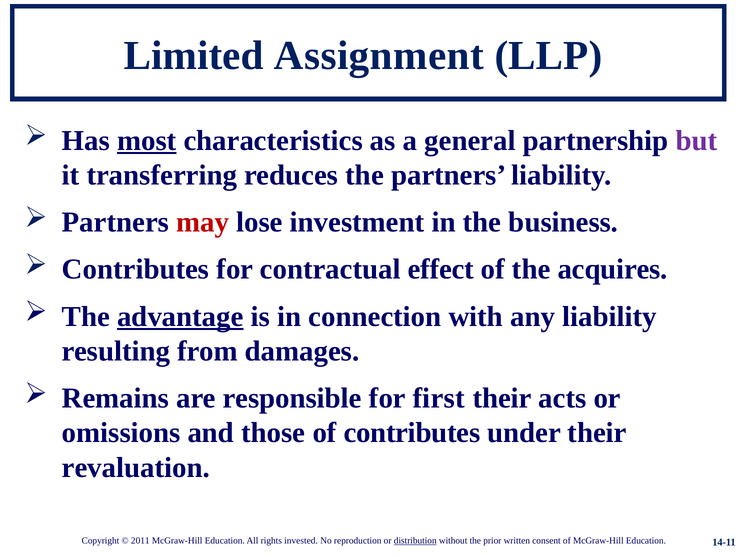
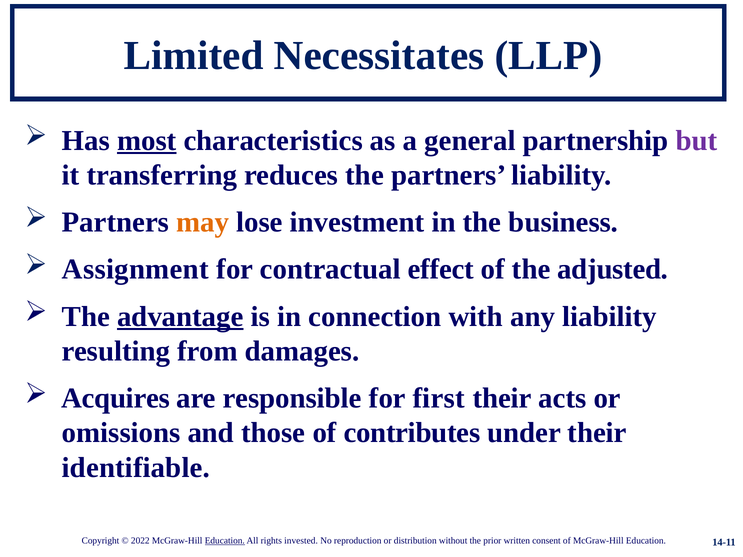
Assignment: Assignment -> Necessitates (379, 56)
may colour: red -> orange (203, 222)
Contributes: Contributes -> Assignment (135, 270)
acquires: acquires -> adjusted (613, 270)
Remains: Remains -> Acquires (116, 398)
revaluation: revaluation -> identifiable (136, 468)
2011: 2011 -> 2022 (140, 541)
Education underline: none -> present (225, 541)
distribution underline: present -> none (415, 541)
